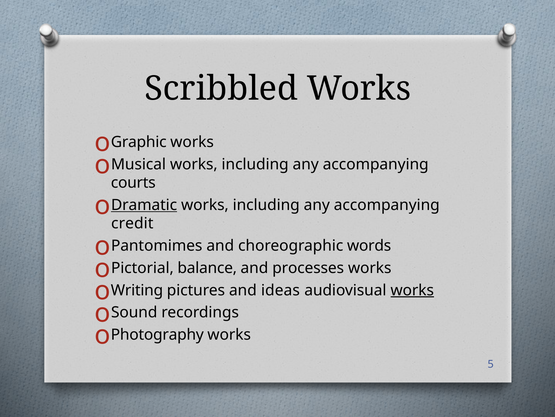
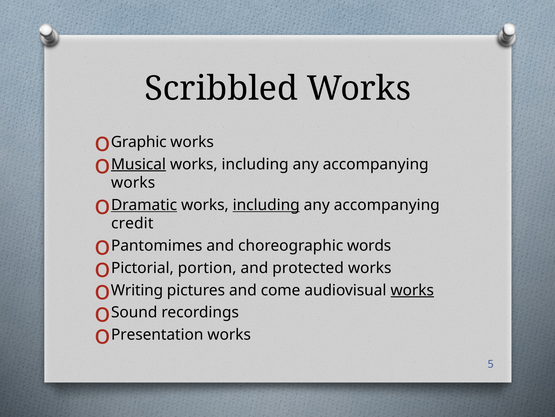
Musical underline: none -> present (138, 164)
courts: courts -> works (133, 182)
including underline: none -> present (266, 205)
balance: balance -> portion (207, 268)
processes: processes -> protected (308, 268)
ideas: ideas -> come (281, 290)
Photography: Photography -> Presentation (157, 334)
